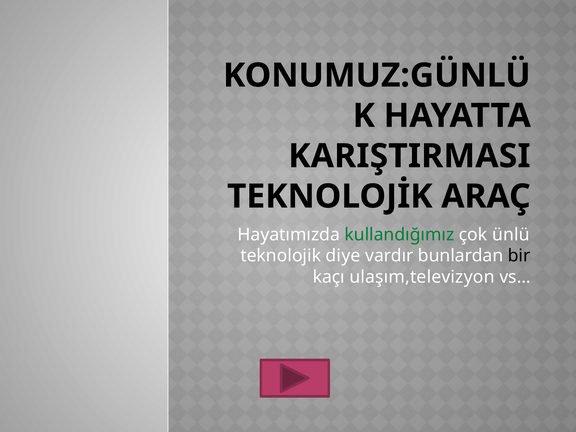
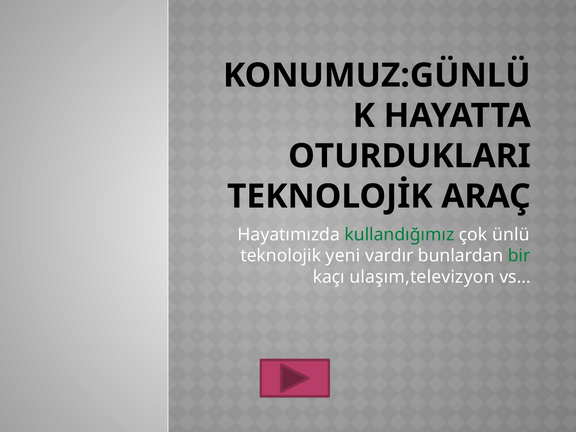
KARIŞTIRMASI: KARIŞTIRMASI -> OTURDUKLARI (409, 156)
diye: diye -> yeni (343, 256)
bir colour: black -> green (519, 256)
